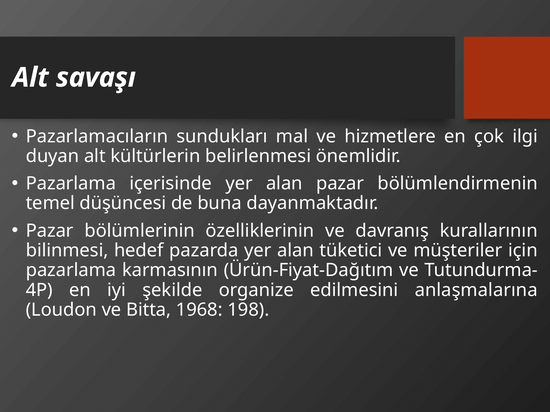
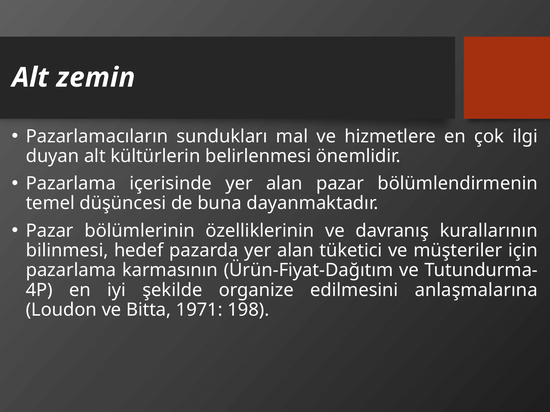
savaşı: savaşı -> zemin (96, 78)
1968: 1968 -> 1971 (199, 310)
